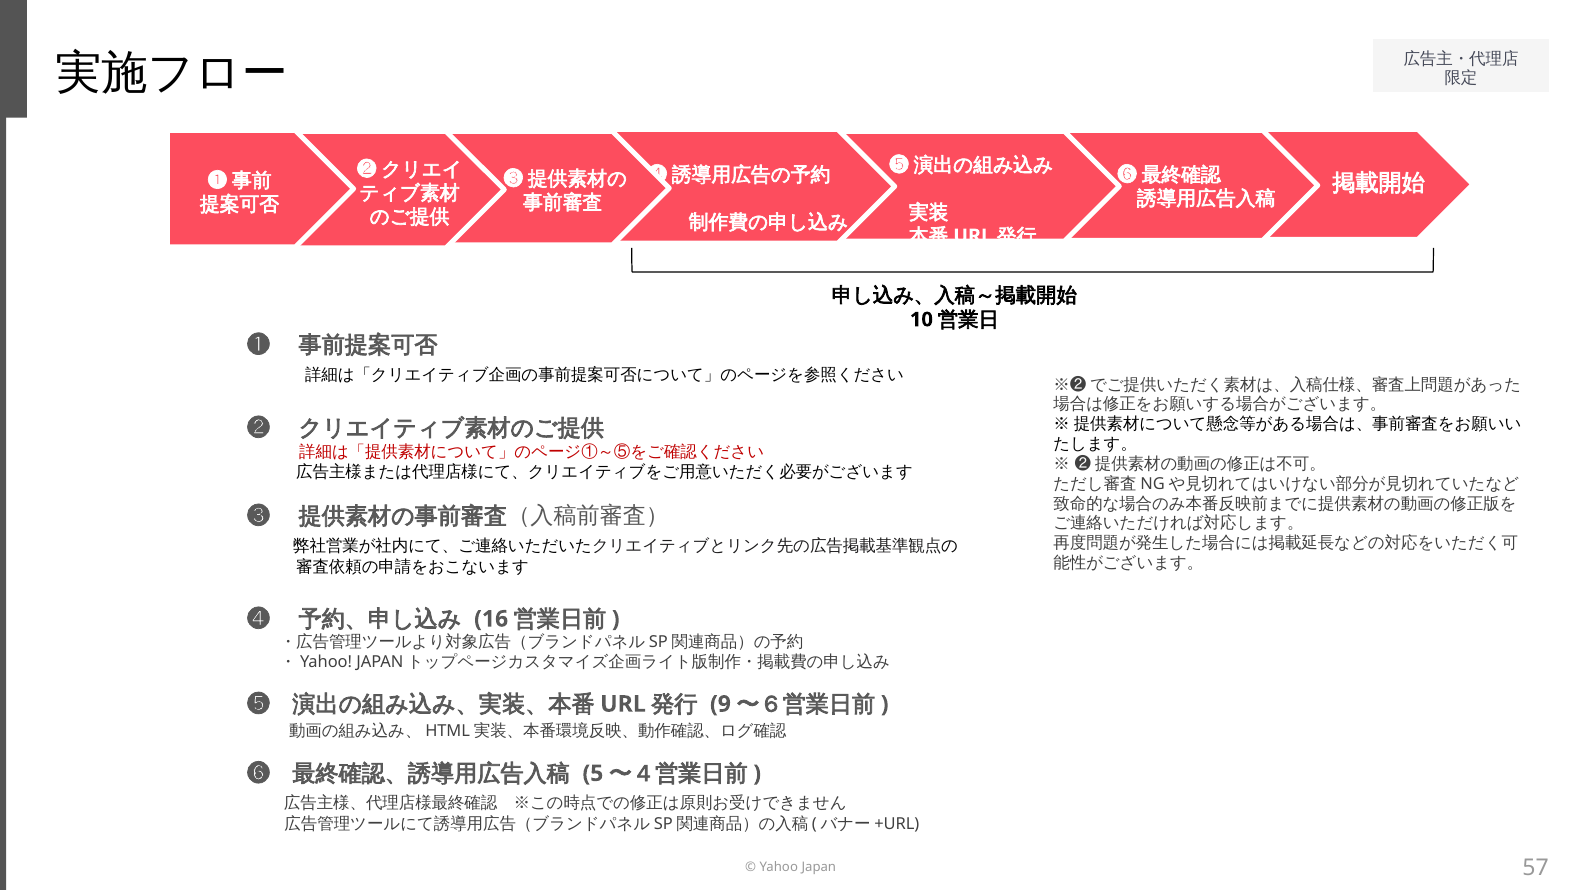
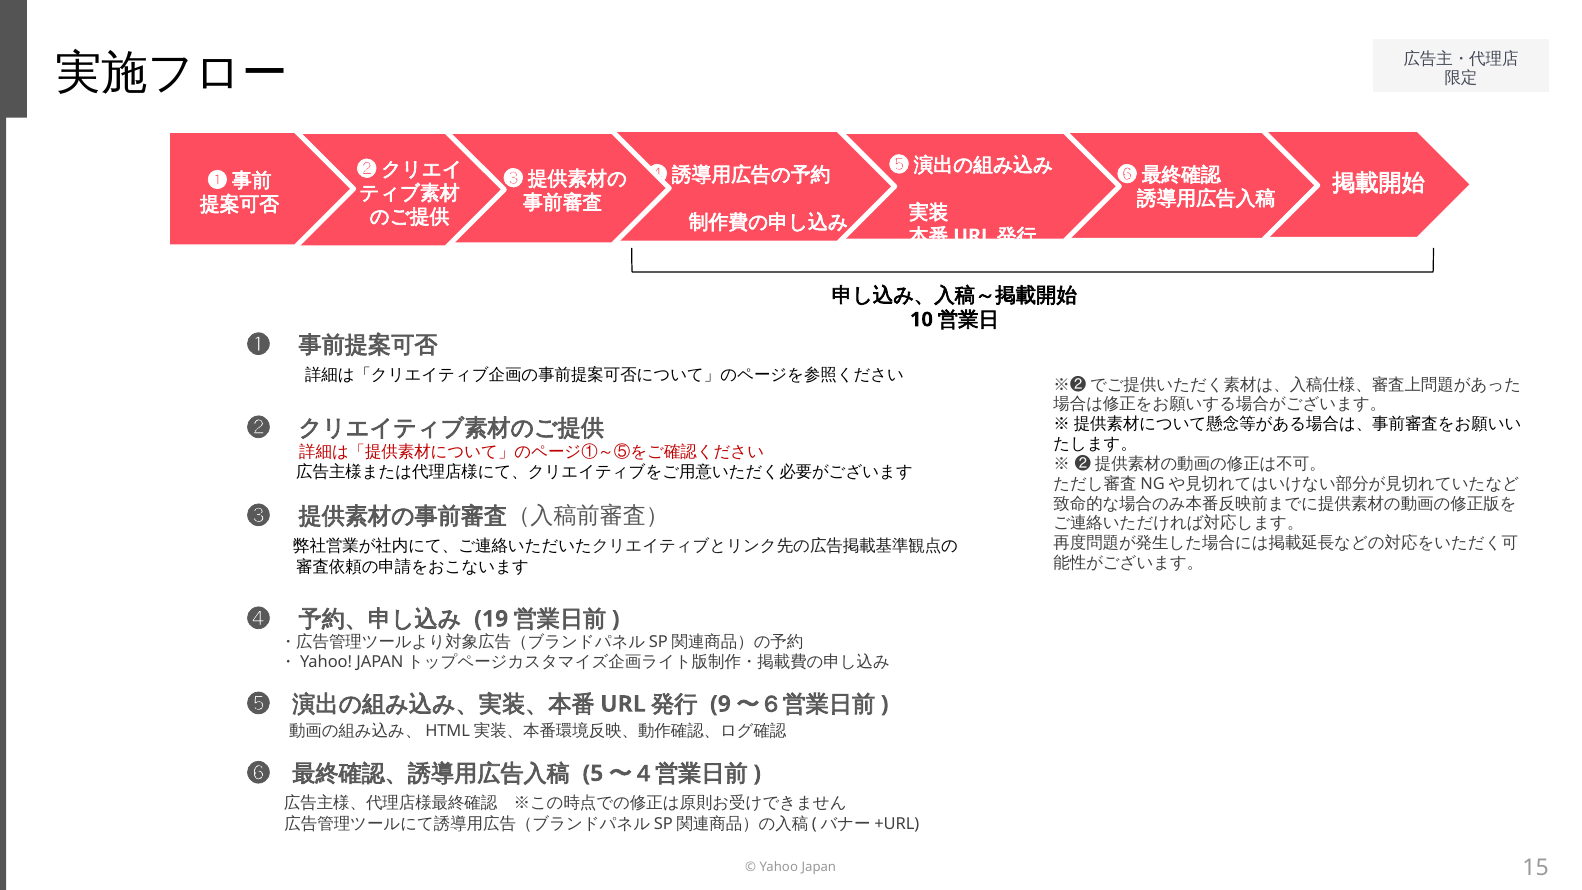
16: 16 -> 19 (491, 619)
57: 57 -> 15 (1536, 868)
